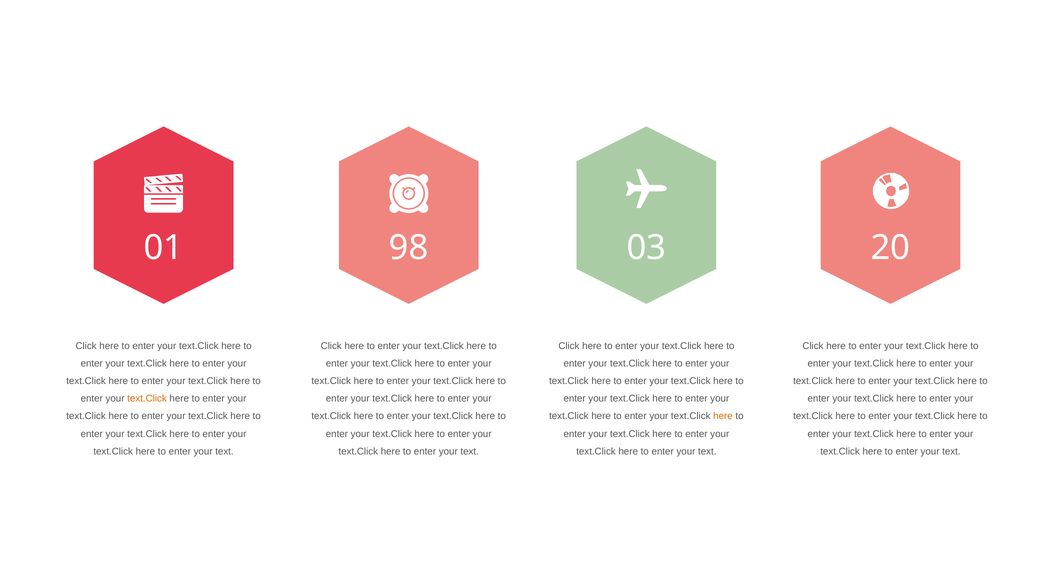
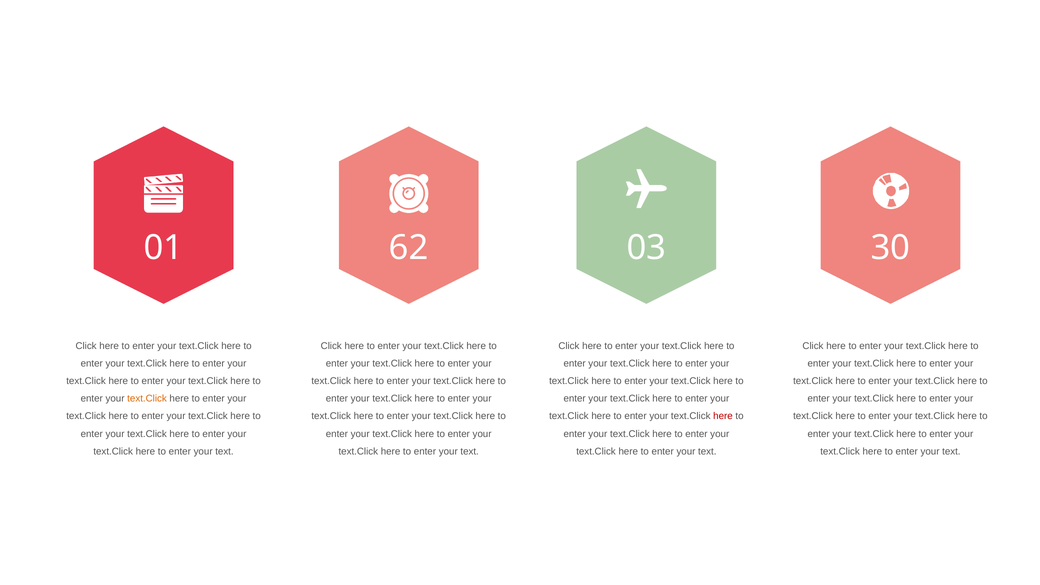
98: 98 -> 62 (409, 248)
20: 20 -> 30 (890, 248)
here colour: orange -> red (723, 416)
